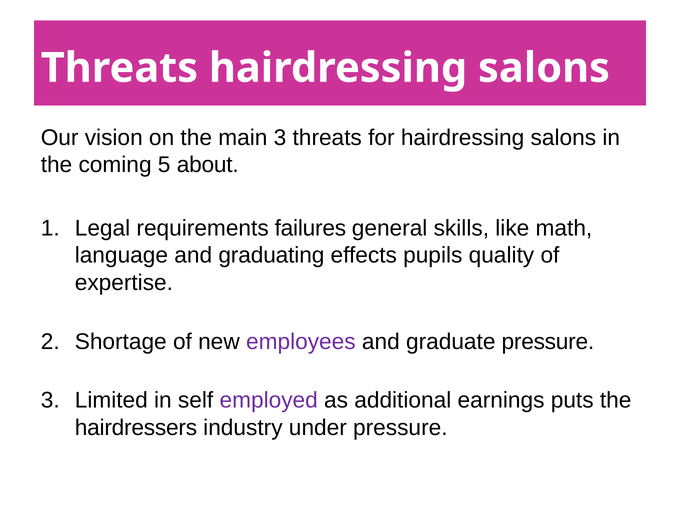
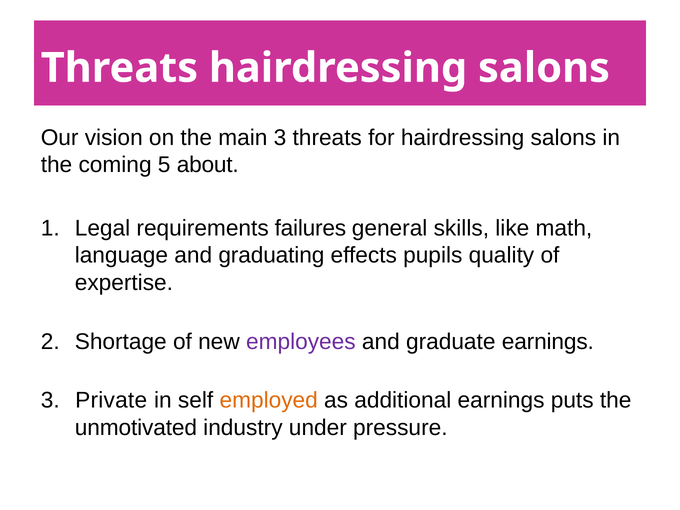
graduate pressure: pressure -> earnings (548, 342)
Limited: Limited -> Private (111, 400)
employed colour: purple -> orange (269, 400)
hairdressers: hairdressers -> unmotivated (136, 428)
